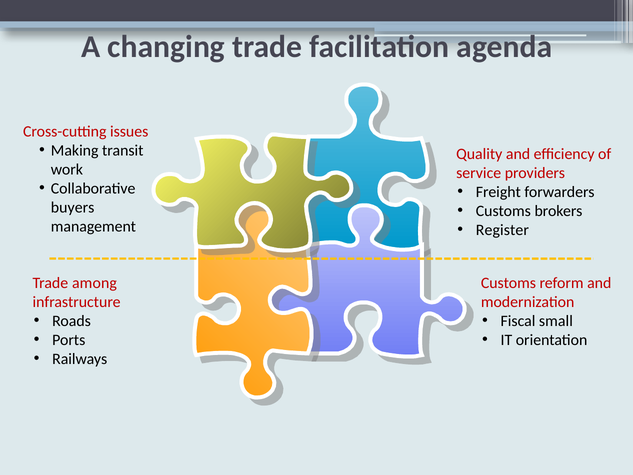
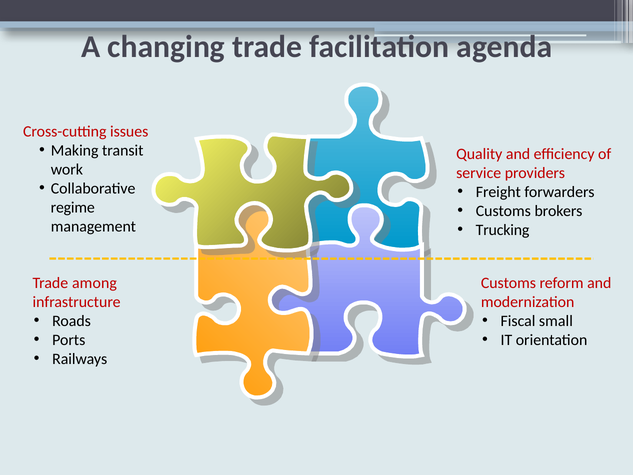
buyers: buyers -> regime (73, 207)
Register: Register -> Trucking (503, 230)
